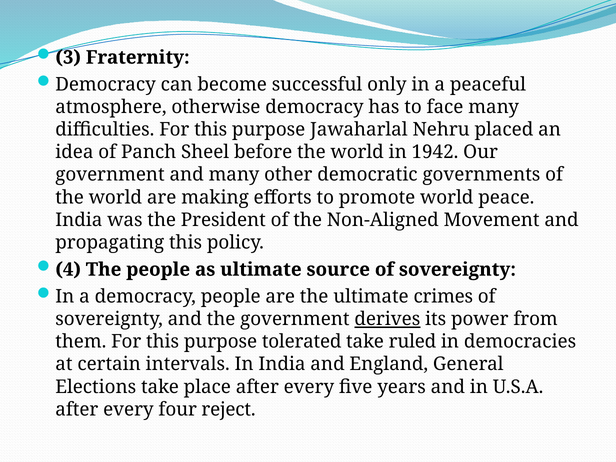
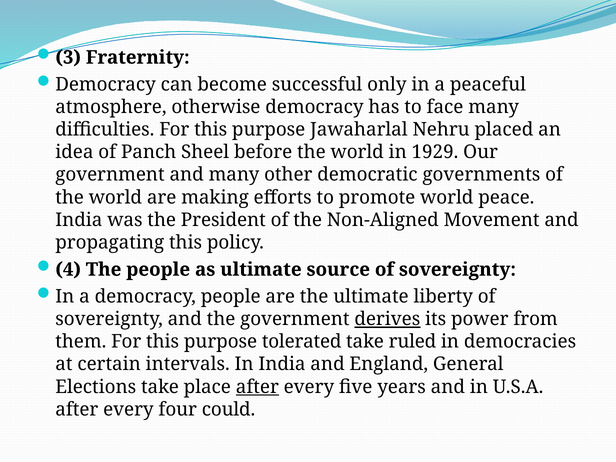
1942: 1942 -> 1929 (435, 152)
crimes: crimes -> liberty (443, 297)
after underline: none -> present (257, 387)
reject: reject -> could (229, 409)
